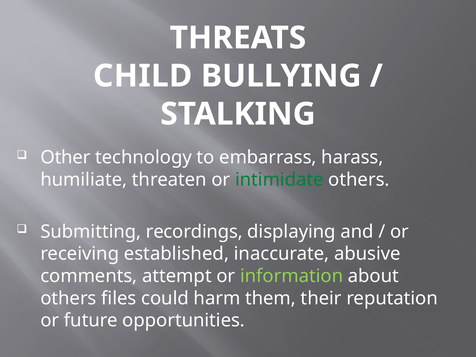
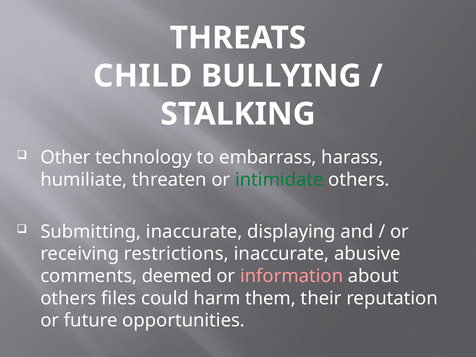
Submitting recordings: recordings -> inaccurate (194, 232)
established: established -> restrictions (176, 254)
attempt: attempt -> deemed (177, 276)
information colour: light green -> pink (292, 276)
